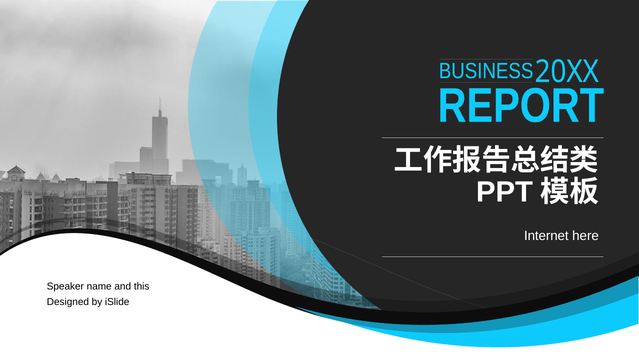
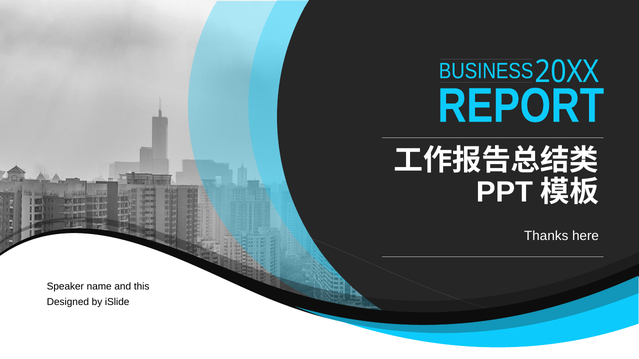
Internet: Internet -> Thanks (546, 236)
